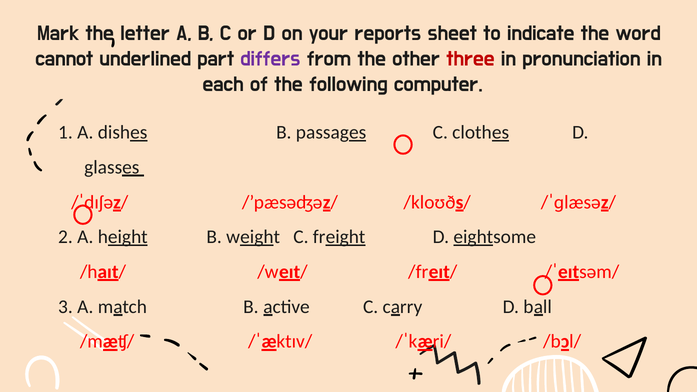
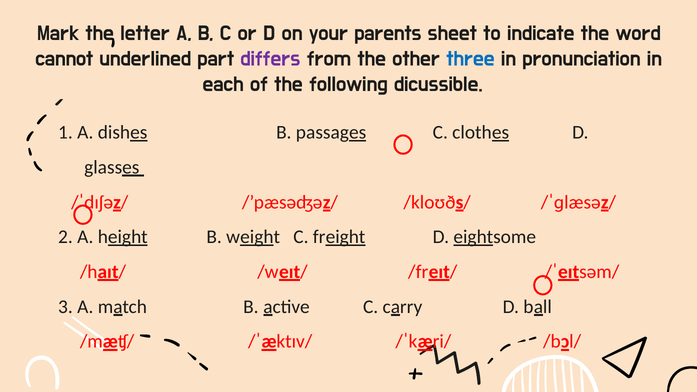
reports: reports -> parents (388, 33)
three colour: red -> blue (470, 59)
computer: computer -> dicussible (438, 84)
